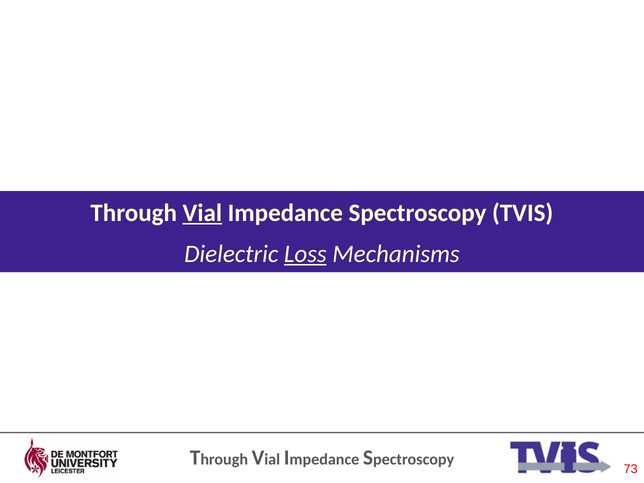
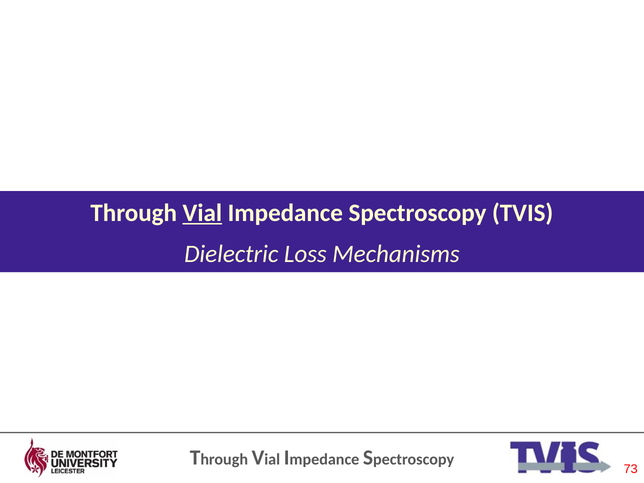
Loss underline: present -> none (305, 254)
